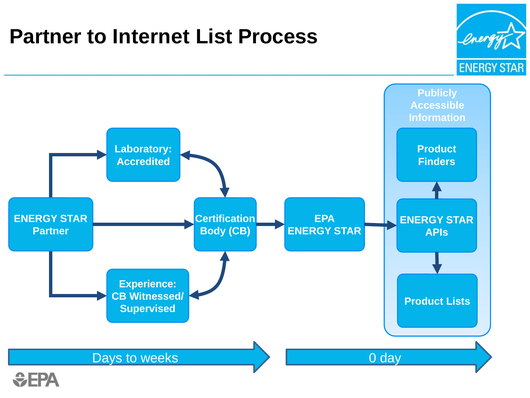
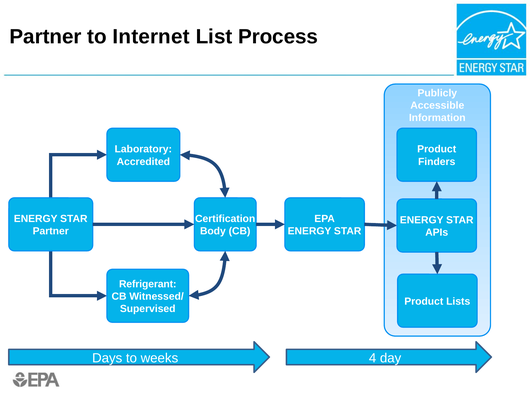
Experience: Experience -> Refrigerant (148, 284)
0: 0 -> 4 (373, 358)
